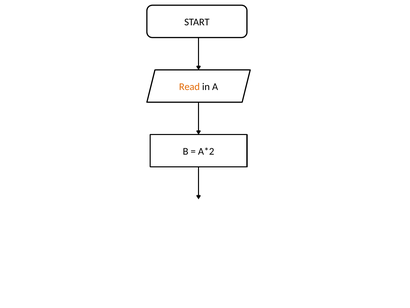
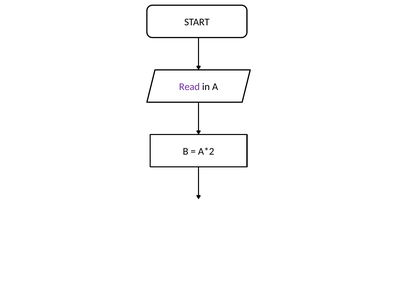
Read colour: orange -> purple (189, 87)
